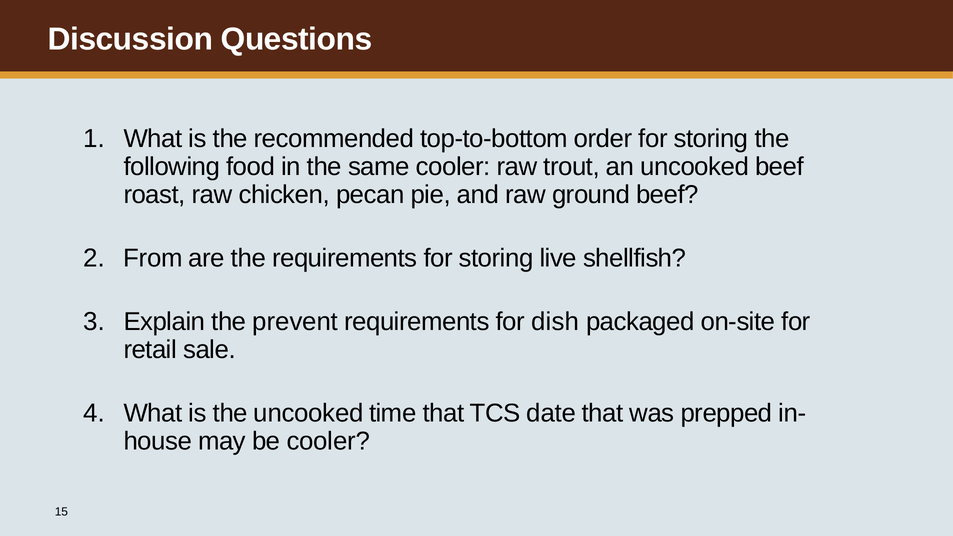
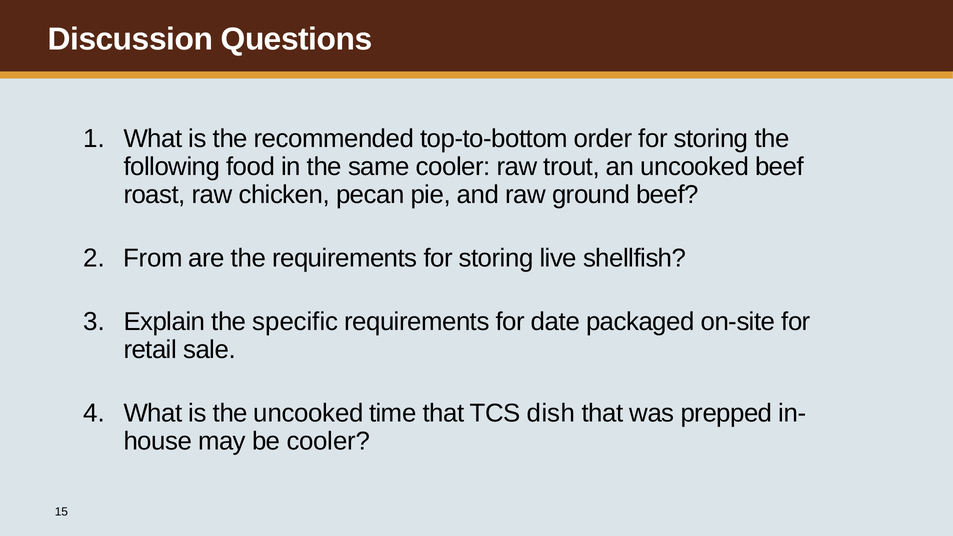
prevent: prevent -> specific (295, 322)
dish: dish -> date (556, 322)
date: date -> dish (551, 413)
